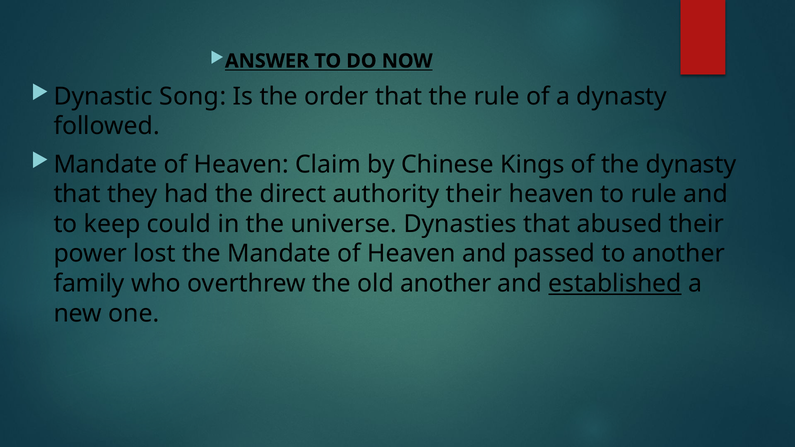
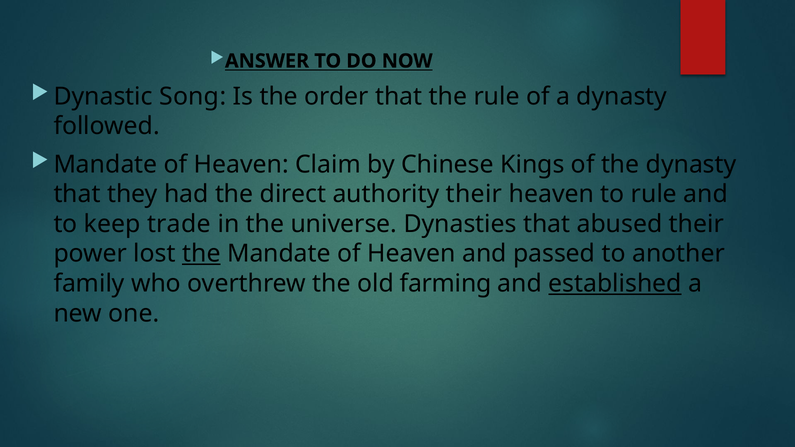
could: could -> trade (179, 224)
the underline: none -> present (201, 254)
old another: another -> farming (446, 284)
